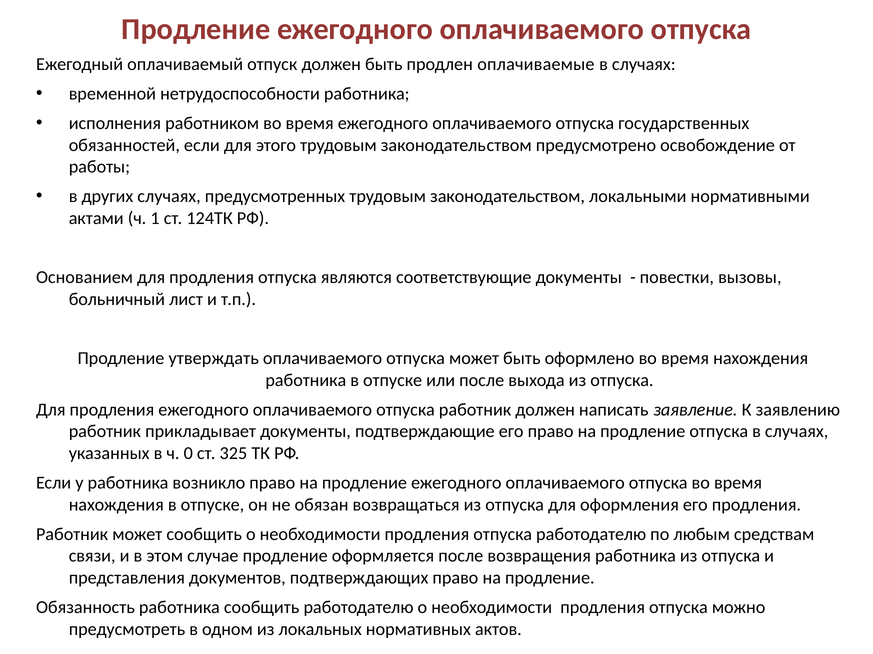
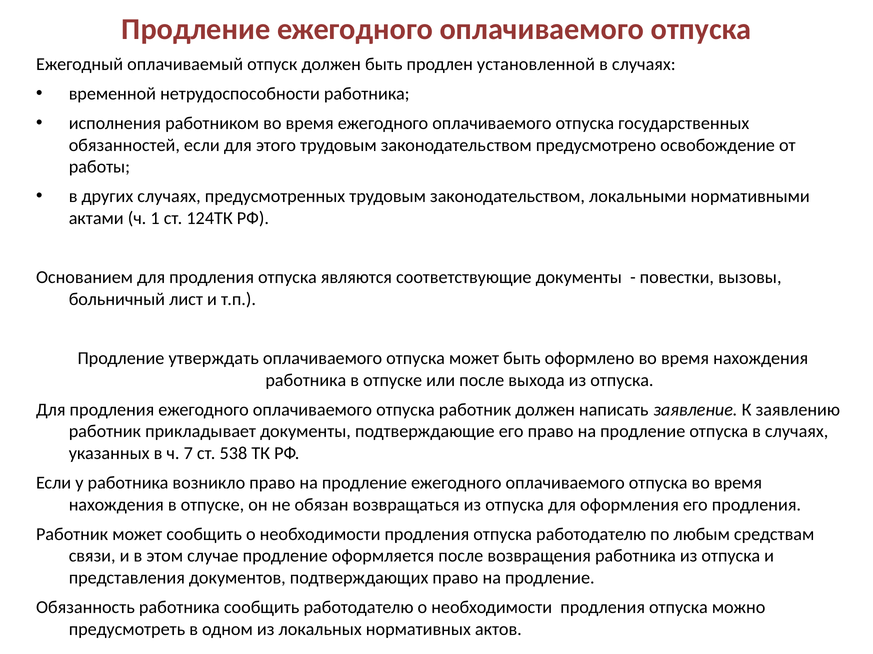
оплачиваемые: оплачиваемые -> установленной (536, 64)
0: 0 -> 7 (188, 454)
325: 325 -> 538 (233, 454)
